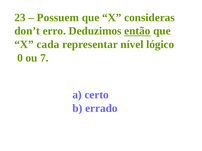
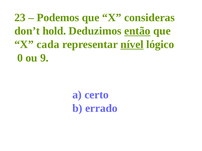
Possuem: Possuem -> Podemos (58, 18)
erro: erro -> hold (54, 31)
nível underline: none -> present (132, 45)
7: 7 -> 9 (44, 58)
